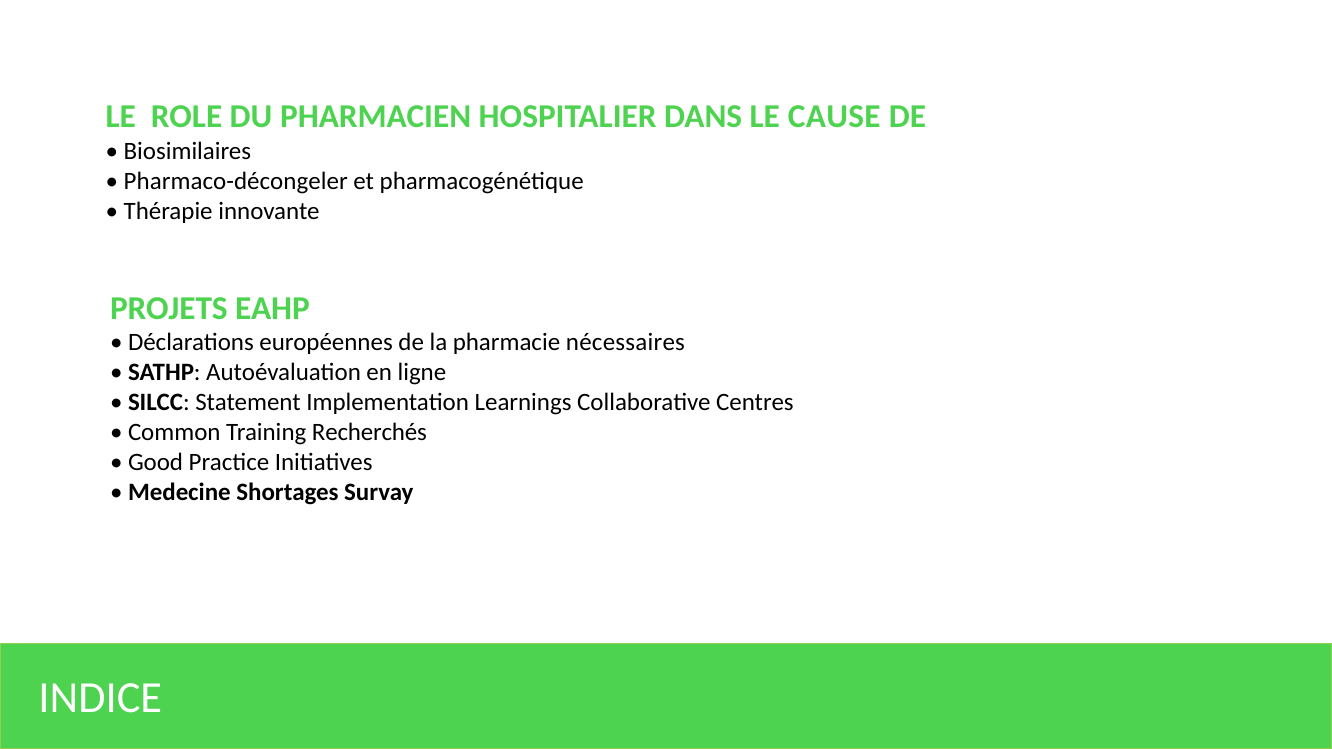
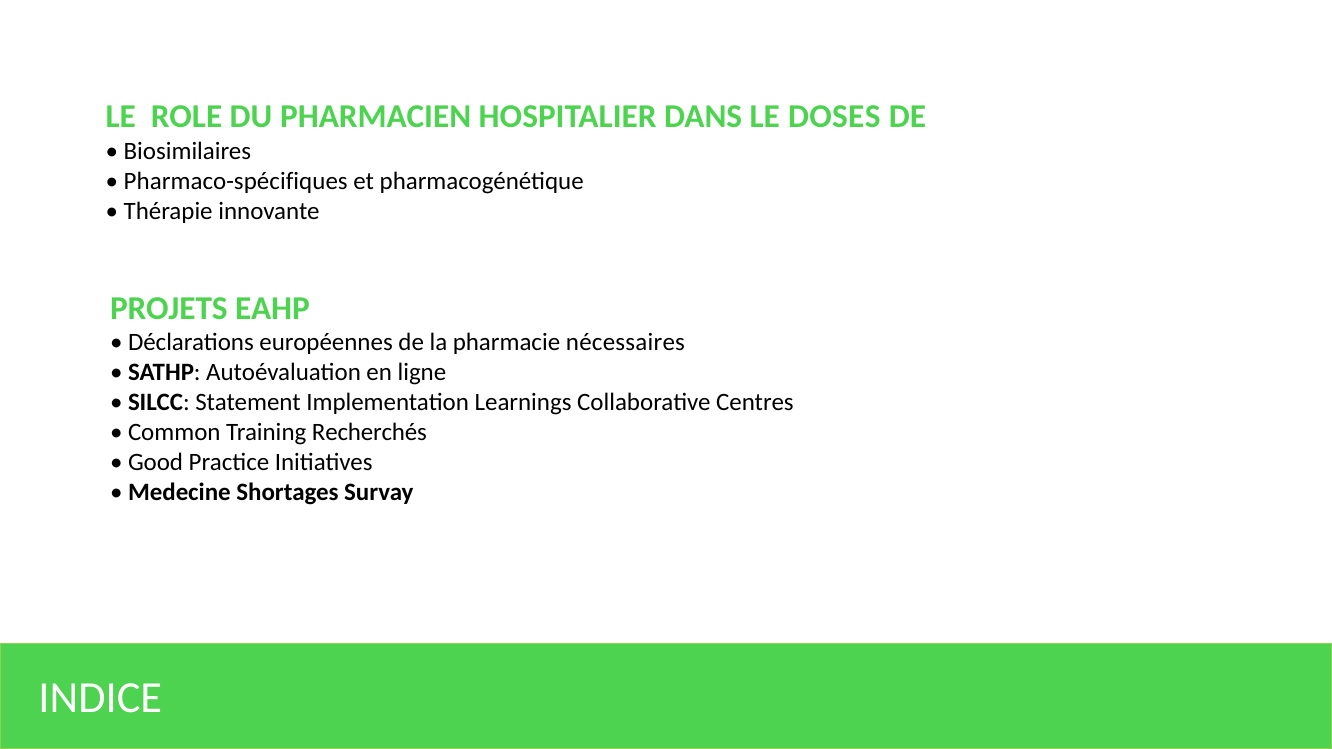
CAUSE: CAUSE -> DOSES (834, 117)
Pharmaco-décongeler: Pharmaco-décongeler -> Pharmaco-spécifiques (236, 181)
